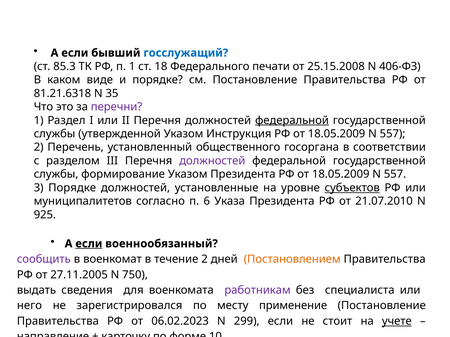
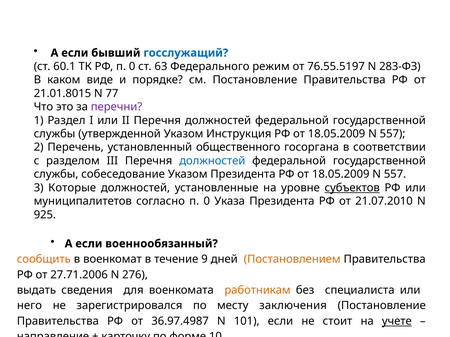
85.3: 85.3 -> 60.1 (64, 66)
РФ п 1: 1 -> 0 (132, 66)
18: 18 -> 63 (161, 66)
печати: печати -> режим (271, 66)
25.15.2008: 25.15.2008 -> 76.55.5197 (336, 66)
406-ФЗ: 406-ФЗ -> 283-ФЗ (400, 66)
81.21.6318: 81.21.6318 -> 21.01.8015 (62, 93)
35: 35 -> 77 (112, 93)
федеральной underline: present -> none (292, 120)
должностей colour: purple -> blue (212, 161)
формирование: формирование -> собеседование (123, 174)
3 Порядке: Порядке -> Которые (72, 188)
согласно п 6: 6 -> 0 (207, 201)
если underline: present -> none (89, 244)
сообщить colour: purple -> orange (44, 260)
течение 2: 2 -> 9 (205, 260)
27.11.2005: 27.11.2005 -> 27.71.2006 (79, 275)
750: 750 -> 276 (135, 275)
работникам colour: purple -> orange (257, 291)
применение: применение -> заключения (293, 306)
06.02.2023: 06.02.2023 -> 36.97.4987 (180, 322)
299: 299 -> 101 (247, 322)
